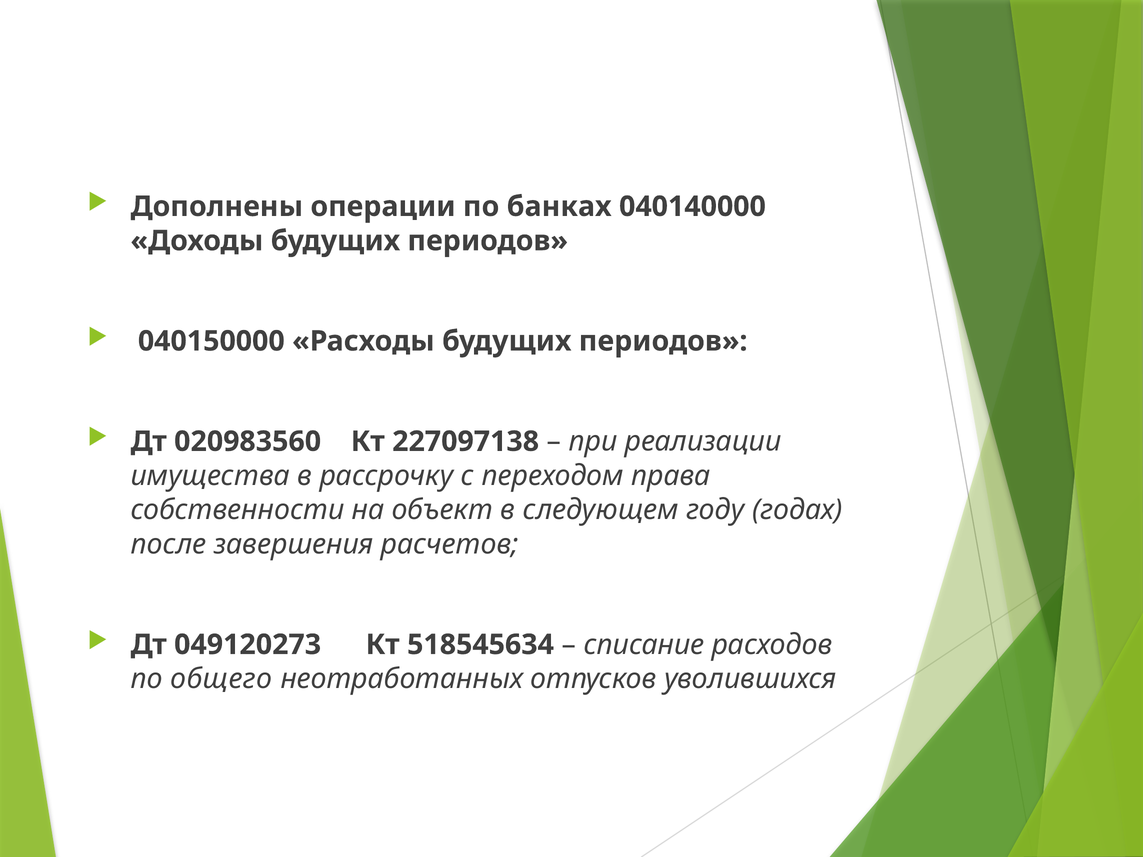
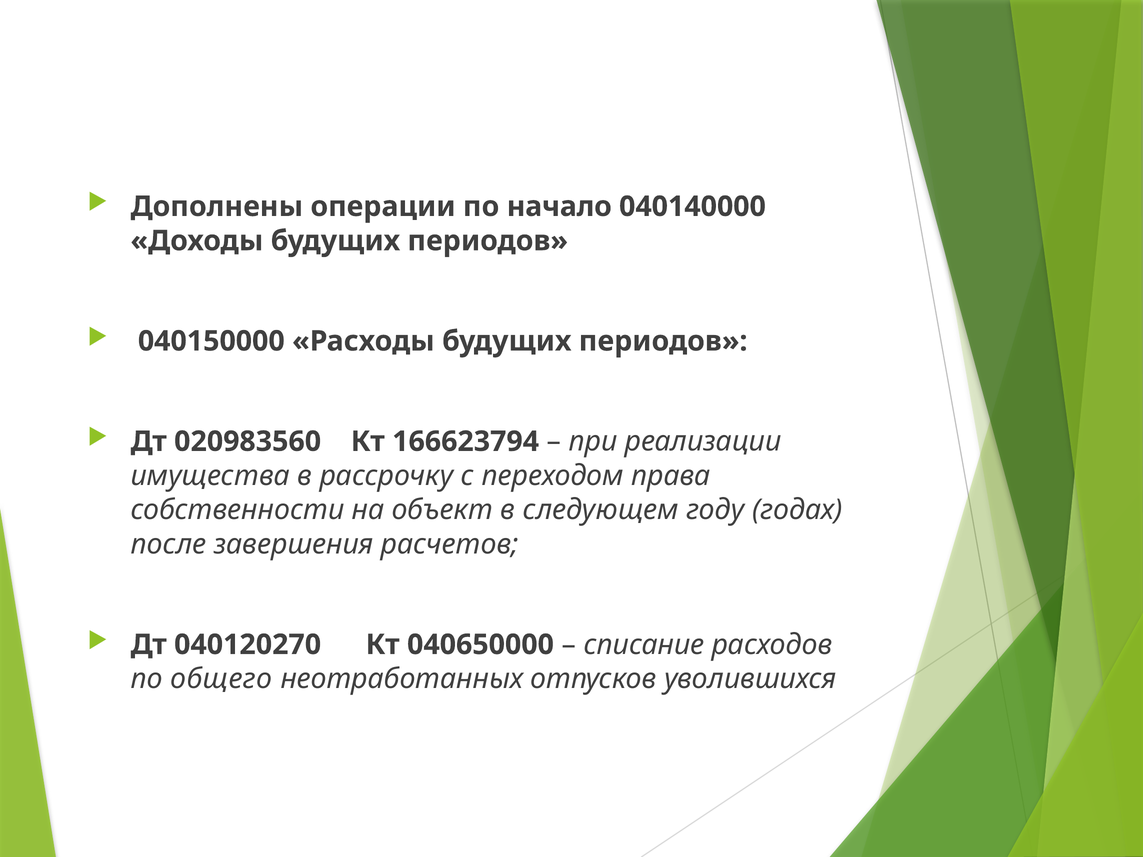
банках: банках -> начало (559, 207)
227097138: 227097138 -> 166623794 (466, 442)
049120273: 049120273 -> 040120270 (248, 645)
518545634: 518545634 -> 040650000 (481, 645)
